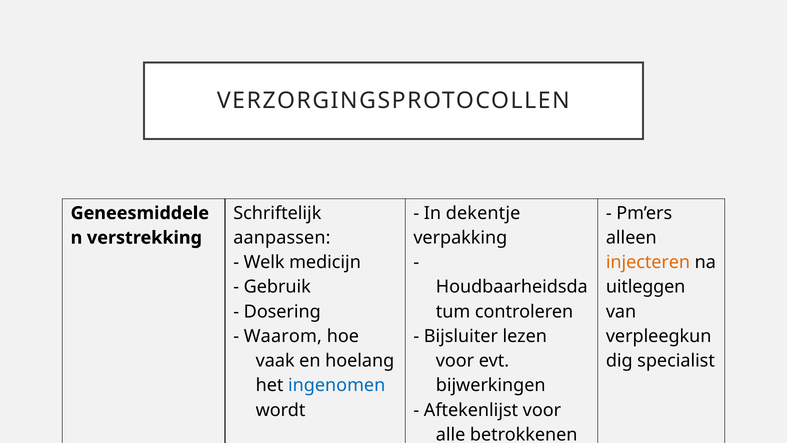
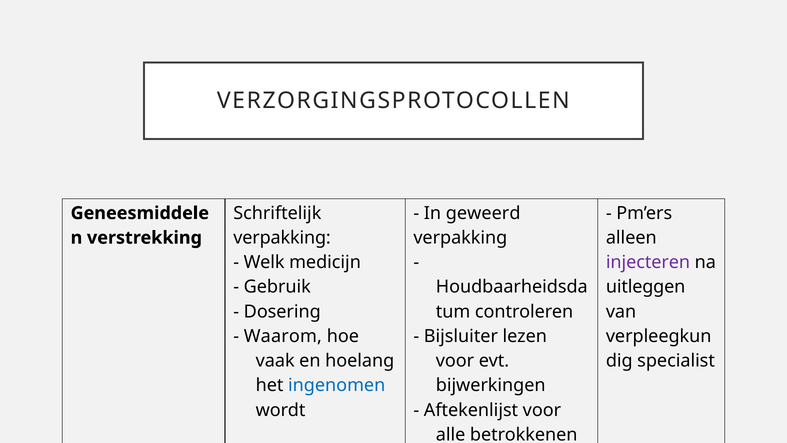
dekentje: dekentje -> geweerd (483, 213)
aanpassen: aanpassen -> verpakking (282, 238)
injecteren colour: orange -> purple (648, 262)
